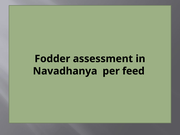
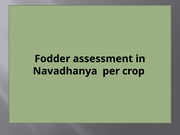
feed: feed -> crop (133, 71)
